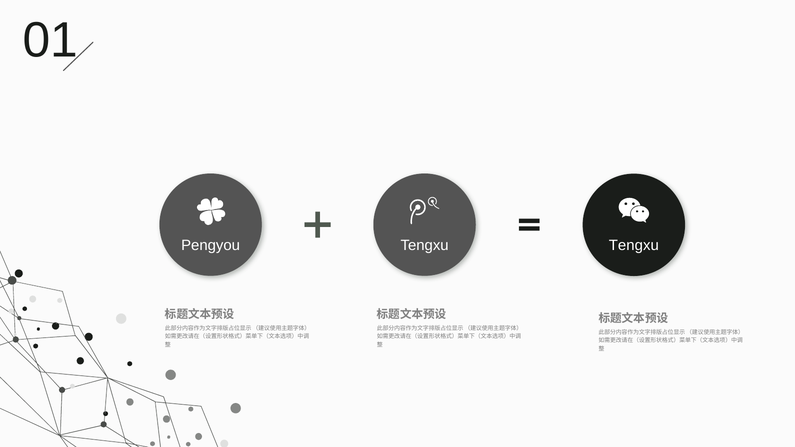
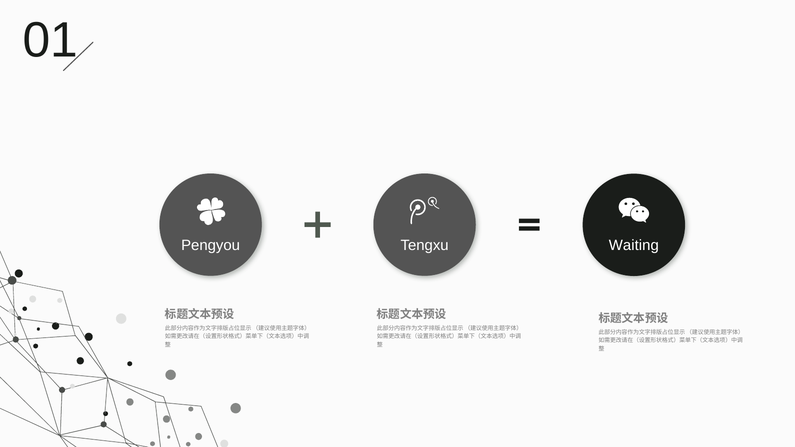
Tengxu: Tengxu -> Waiting (634, 245)
